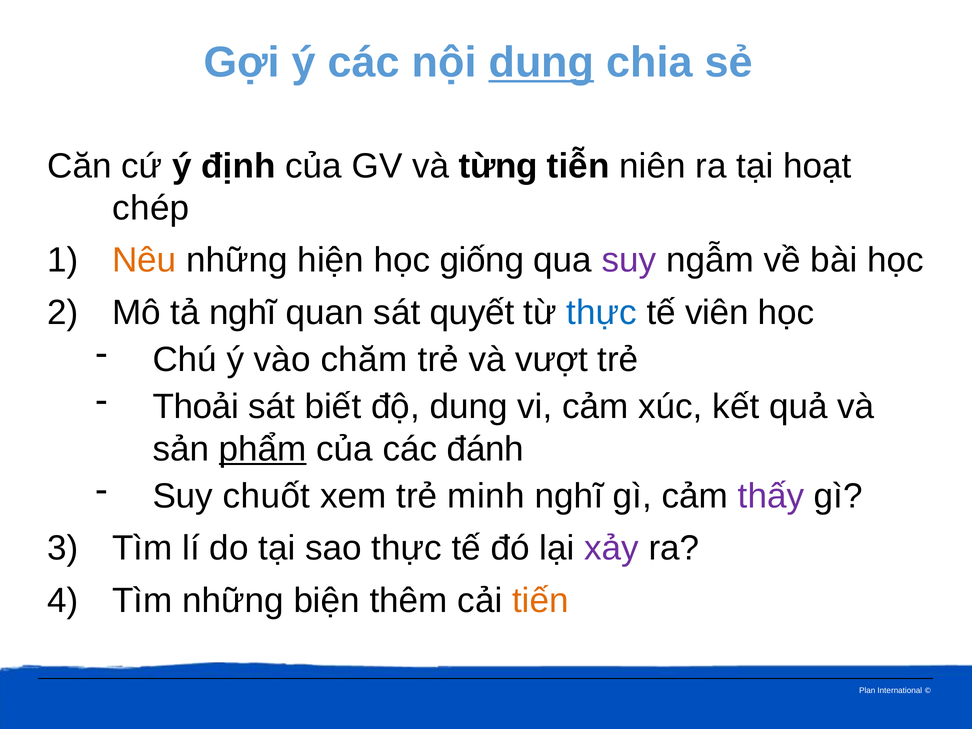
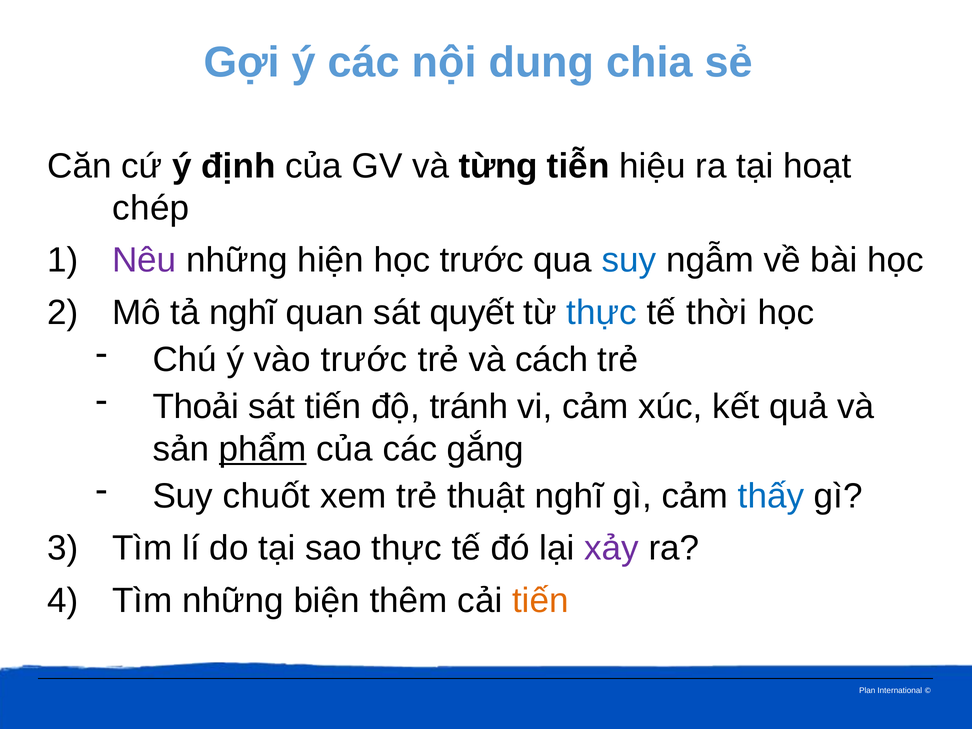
dung underline: present -> none (541, 63)
niên: niên -> hiệu (652, 166)
Nêu colour: orange -> purple (144, 260)
học giống: giống -> trước (482, 260)
suy colour: purple -> blue (629, 260)
viên: viên -> thời (717, 313)
vào chăm: chăm -> trước (364, 360)
vượt: vượt -> cách (552, 360)
sát biết: biết -> tiến (333, 407)
độ dung: dung -> tránh (469, 407)
đánh: đánh -> gắng (485, 449)
minh: minh -> thuật (486, 496)
thấy colour: purple -> blue (771, 496)
